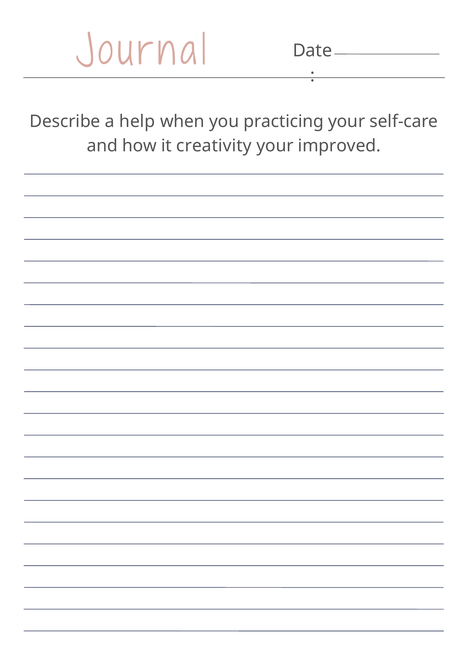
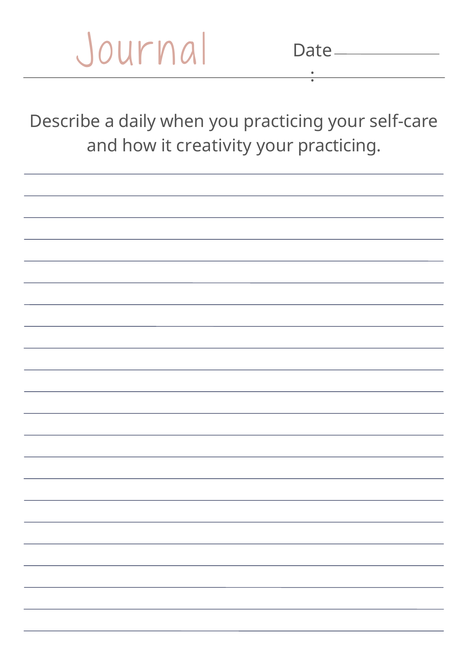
help: help -> daily (137, 121)
your improved: improved -> practicing (340, 146)
